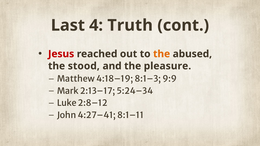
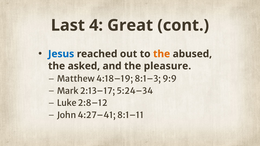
Truth: Truth -> Great (130, 25)
Jesus colour: red -> blue (61, 54)
stood: stood -> asked (84, 66)
